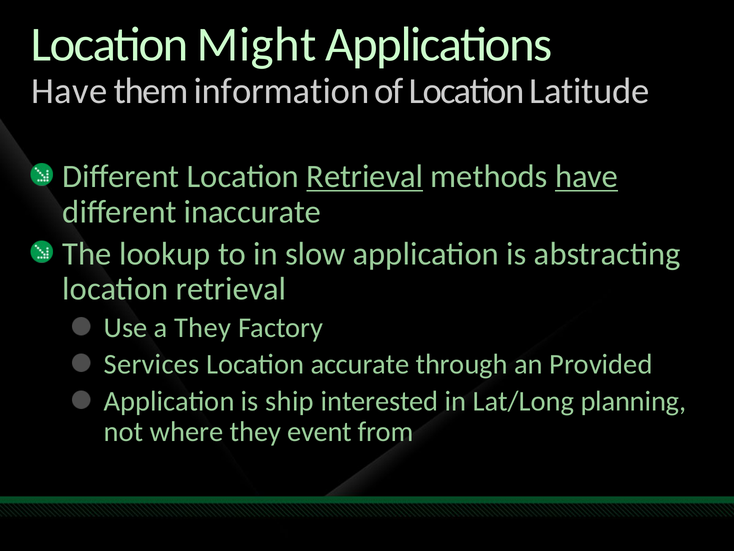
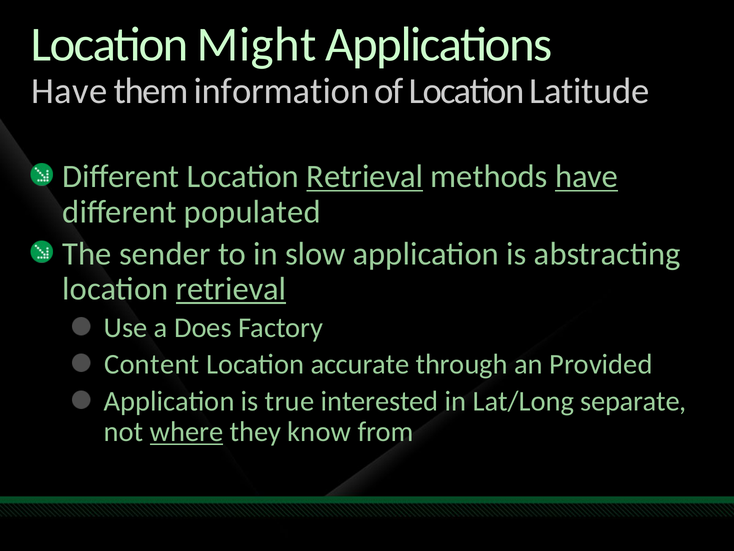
inaccurate: inaccurate -> populated (252, 212)
lookup: lookup -> sender (165, 254)
retrieval underline: none -> present (231, 289)
a They: They -> Does (203, 328)
Services: Services -> Content (152, 364)
ship: ship -> true (290, 401)
planning: planning -> separate (633, 401)
where underline: none -> present (187, 432)
event: event -> know (319, 432)
